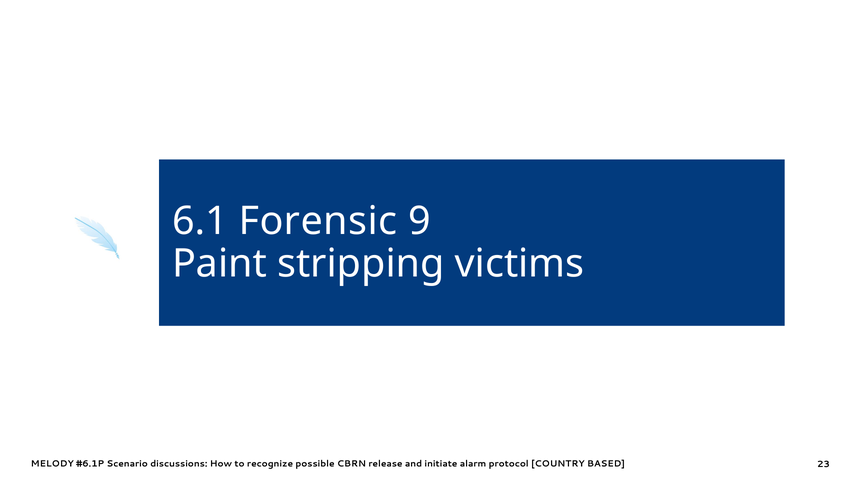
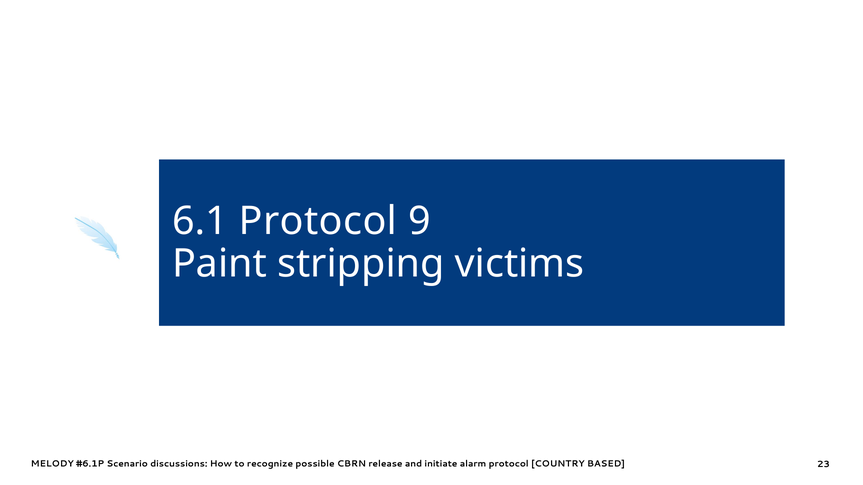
6.1 Forensic: Forensic -> Protocol (318, 221)
